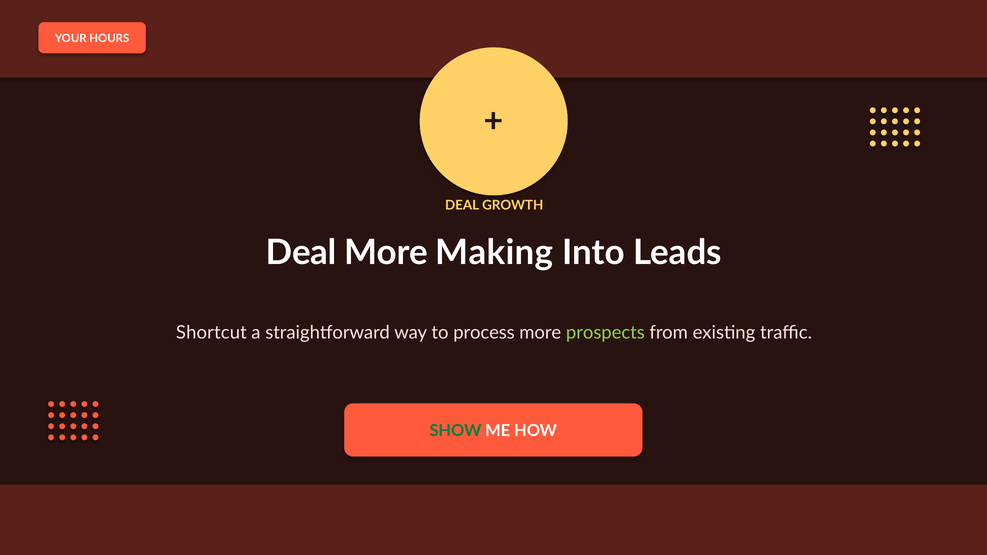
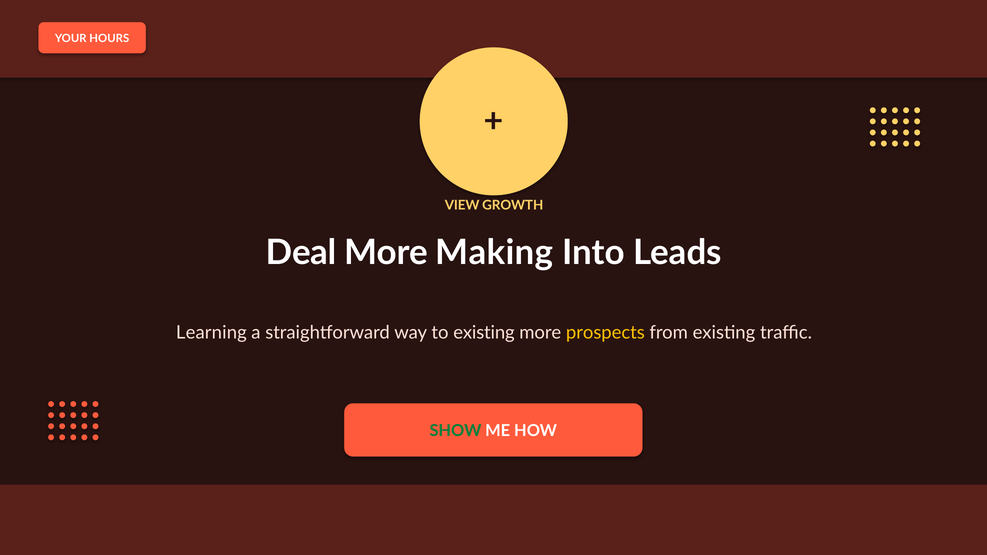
DEAL: DEAL -> VIEW (462, 205)
Shortcut: Shortcut -> Learning (211, 333)
to process: process -> existing (484, 333)
prospects colour: light green -> yellow (605, 333)
